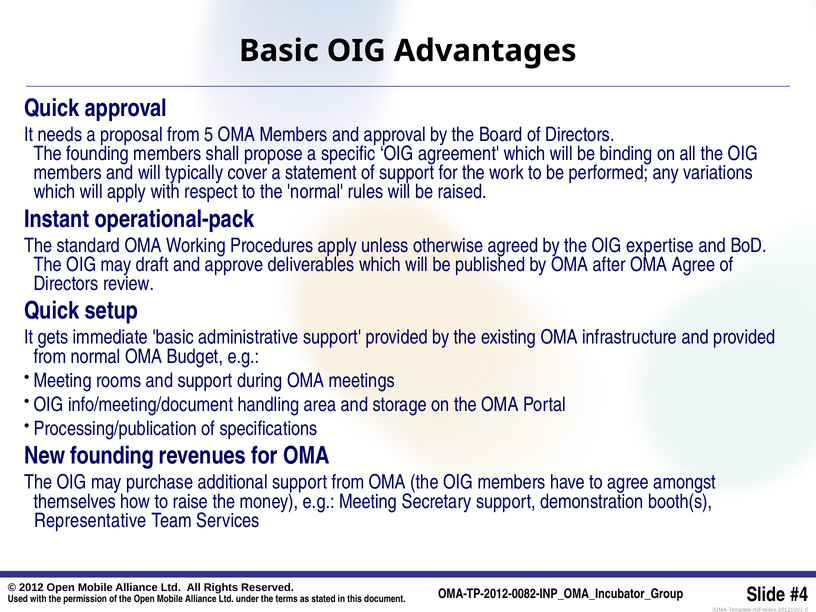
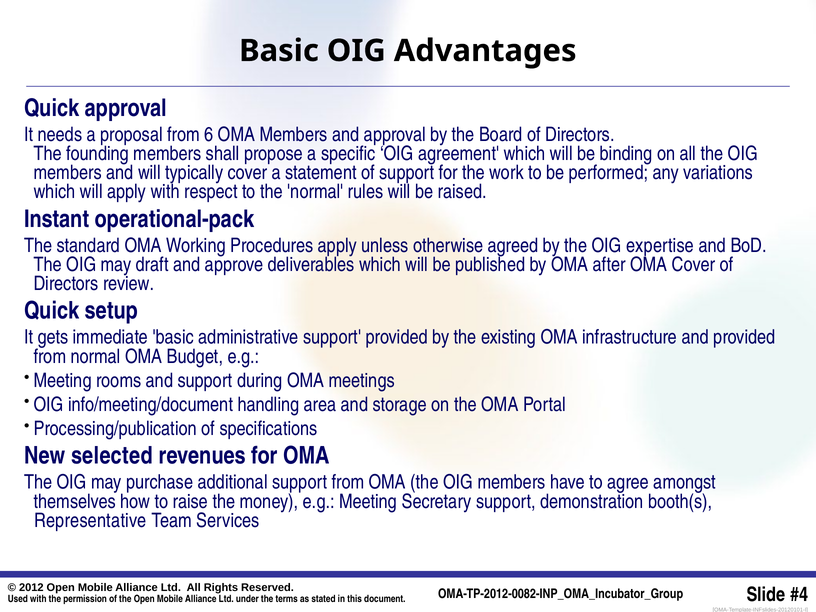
5: 5 -> 6 (209, 134)
OMA Agree: Agree -> Cover (694, 265)
New founding: founding -> selected (112, 456)
